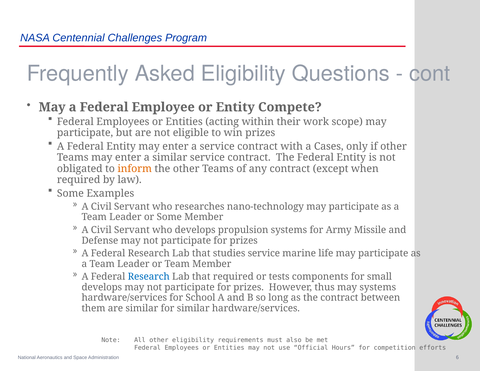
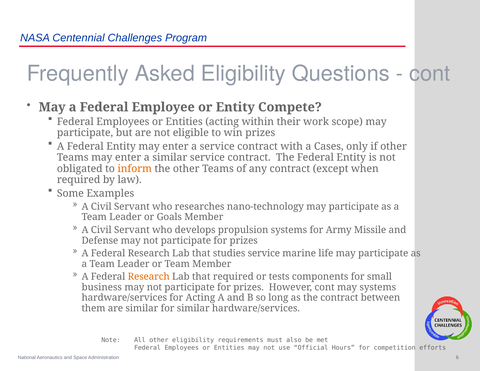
or Some: Some -> Goals (169, 217)
Research colour: blue -> orange (149, 277)
develops: develops -> business (102, 287)
However thus: thus -> cont (325, 287)
for School: School -> Acting (200, 298)
